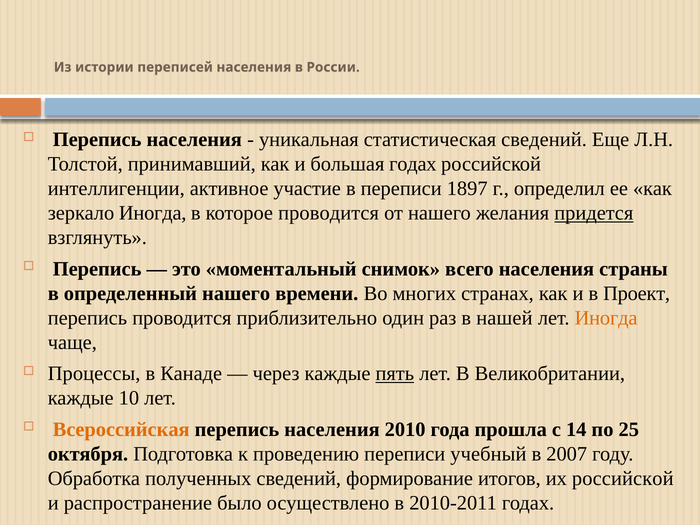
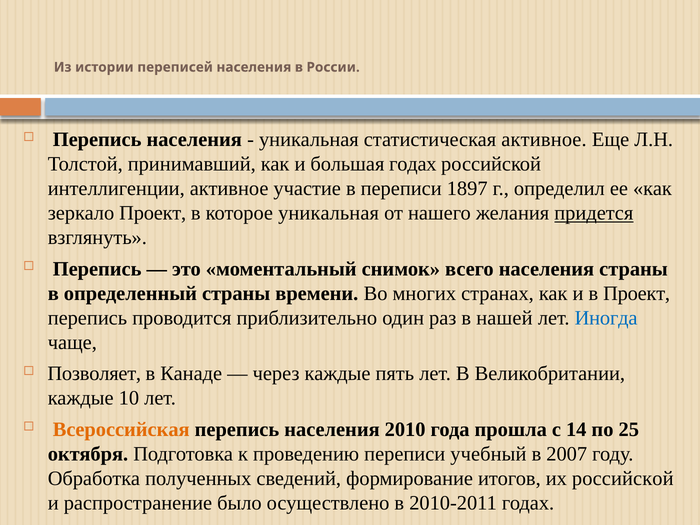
статистическая сведений: сведений -> активное (544, 140)
зеркало Иногда: Иногда -> Проект (153, 213)
которое проводится: проводится -> уникальная (329, 213)
определенный нашего: нашего -> страны (236, 293)
Иногда colour: orange -> blue (606, 318)
Процессы: Процессы -> Позволяет (94, 374)
пять underline: present -> none (395, 374)
